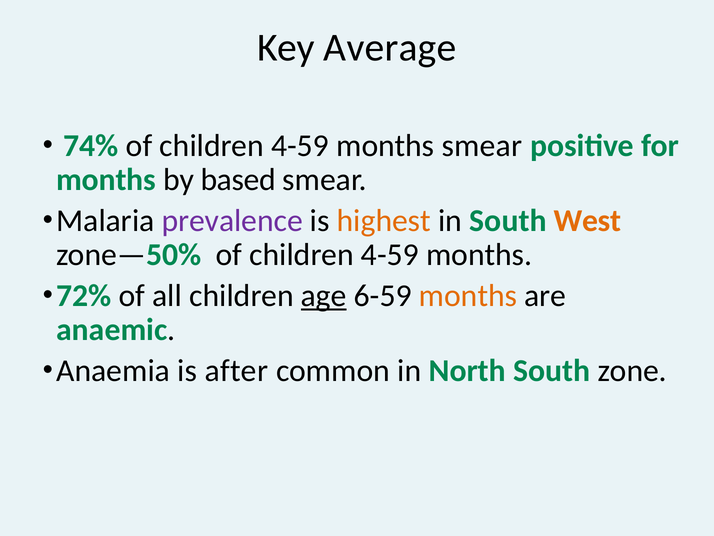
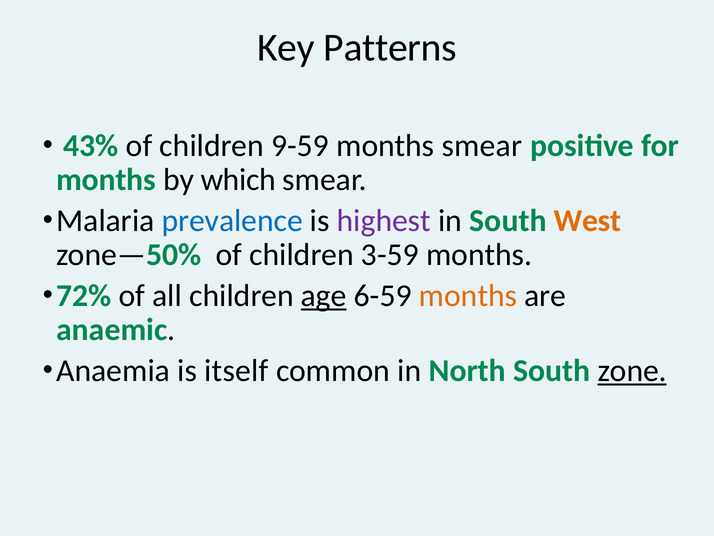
Average: Average -> Patterns (390, 47)
74%: 74% -> 43% (91, 145)
4-59: 4-59 -> 9-59 (300, 145)
based: based -> which (238, 180)
prevalence colour: purple -> blue (232, 220)
highest colour: orange -> purple (384, 220)
zone—50% of children 4-59: 4-59 -> 3-59 (390, 255)
after: after -> itself (236, 370)
zone underline: none -> present (632, 370)
